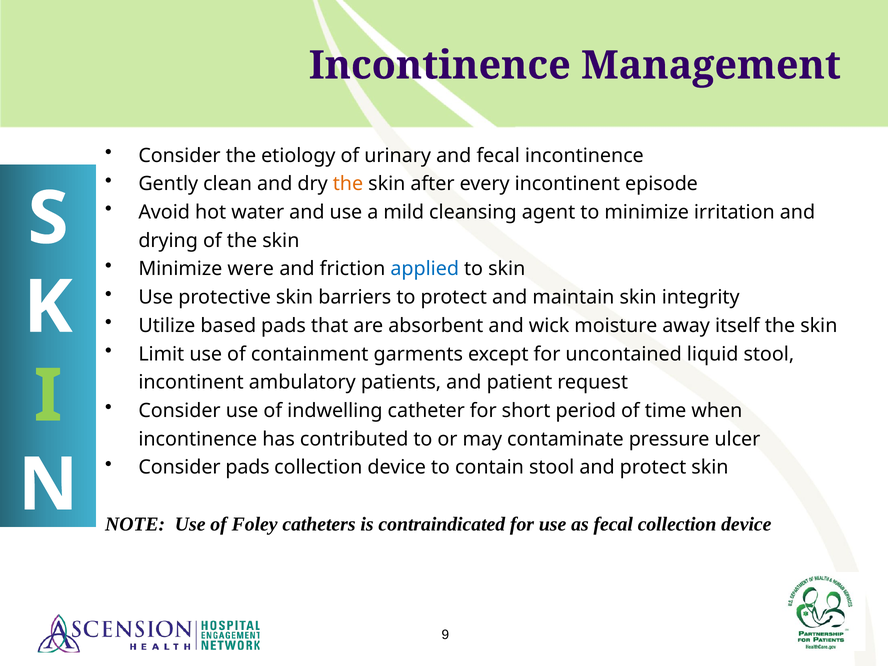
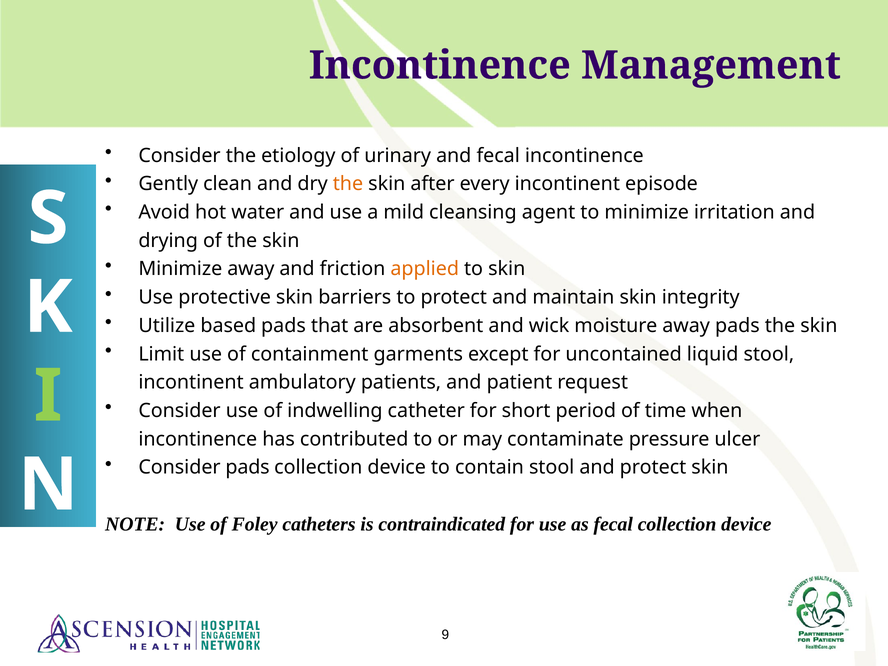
Minimize were: were -> away (251, 269)
applied colour: blue -> orange (425, 269)
away itself: itself -> pads (737, 326)
